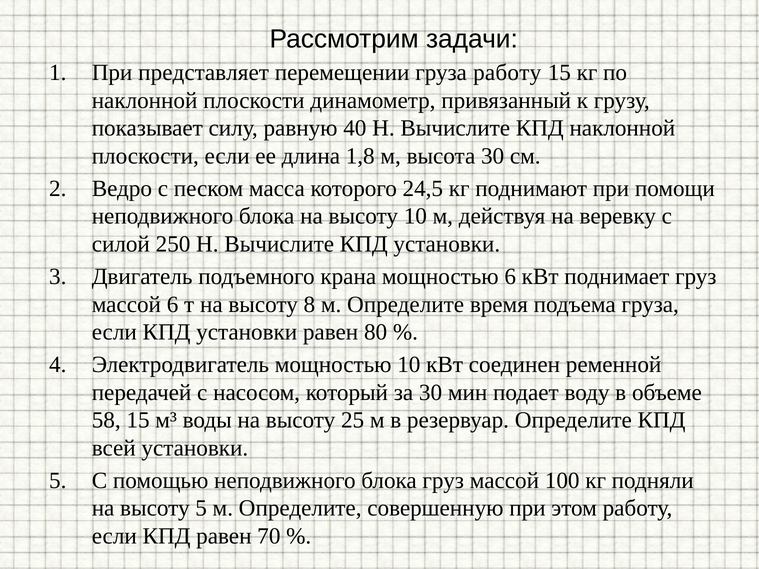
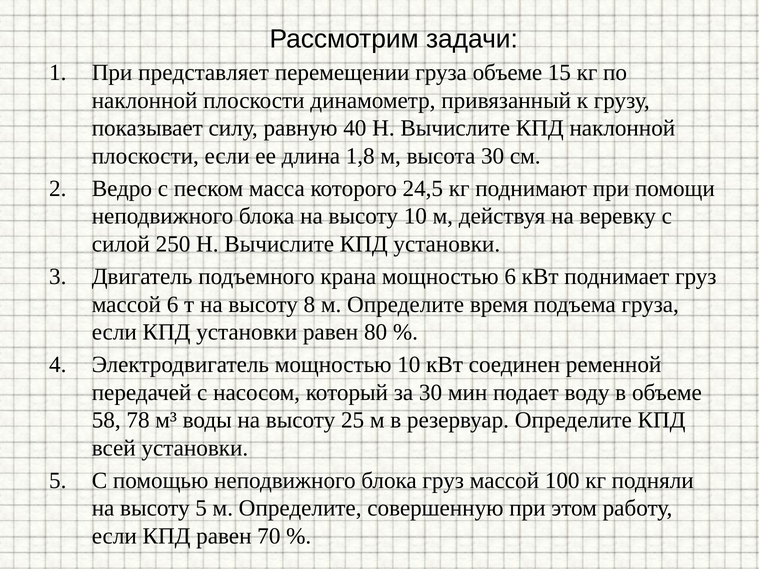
груза работу: работу -> объеме (507, 73)
58 15: 15 -> 78 (138, 420)
